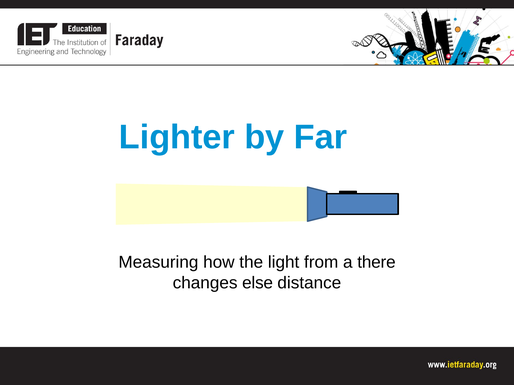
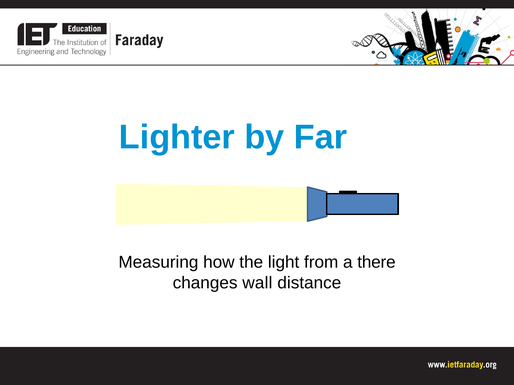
else: else -> wall (257, 283)
